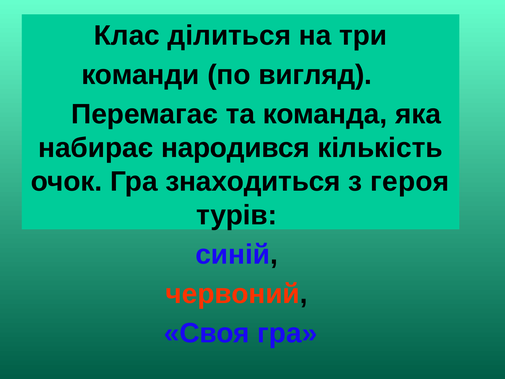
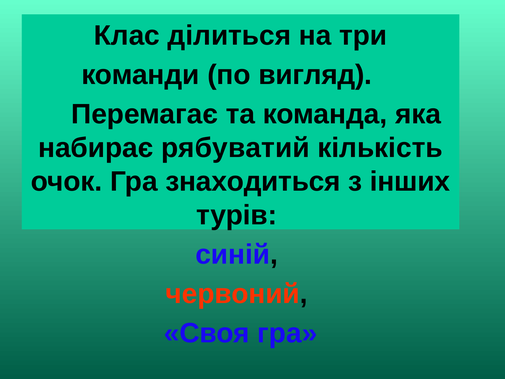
народився: народився -> рябуватий (235, 148)
героя: героя -> інших (410, 182)
